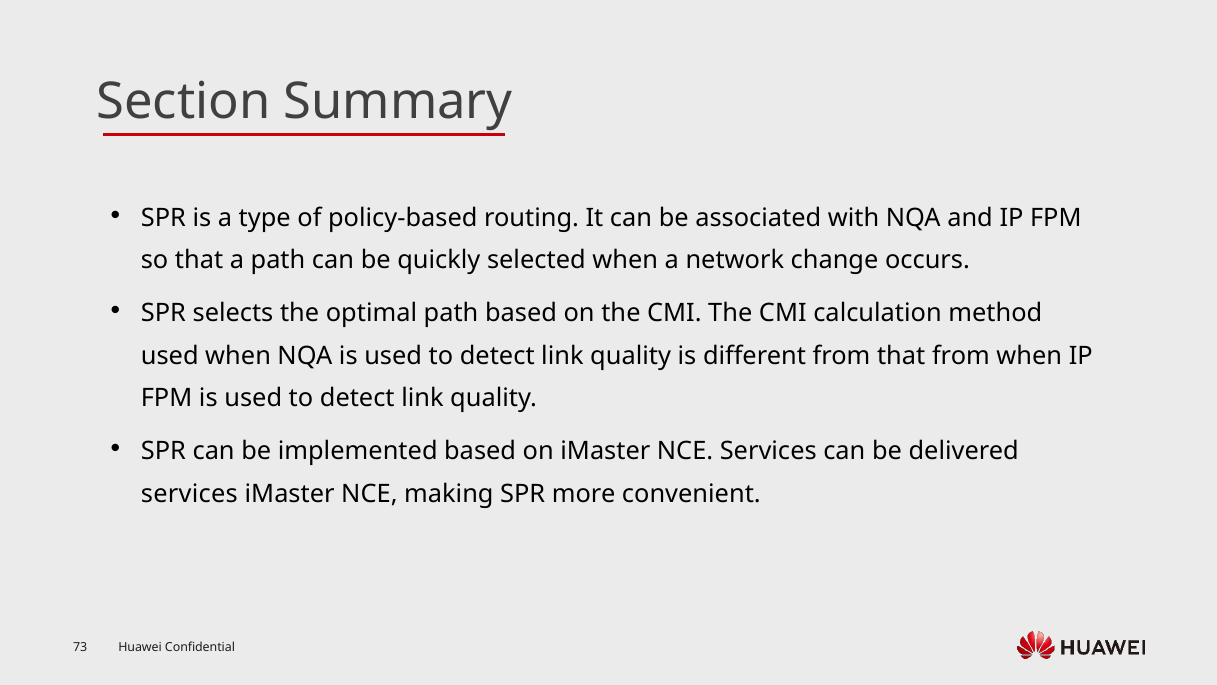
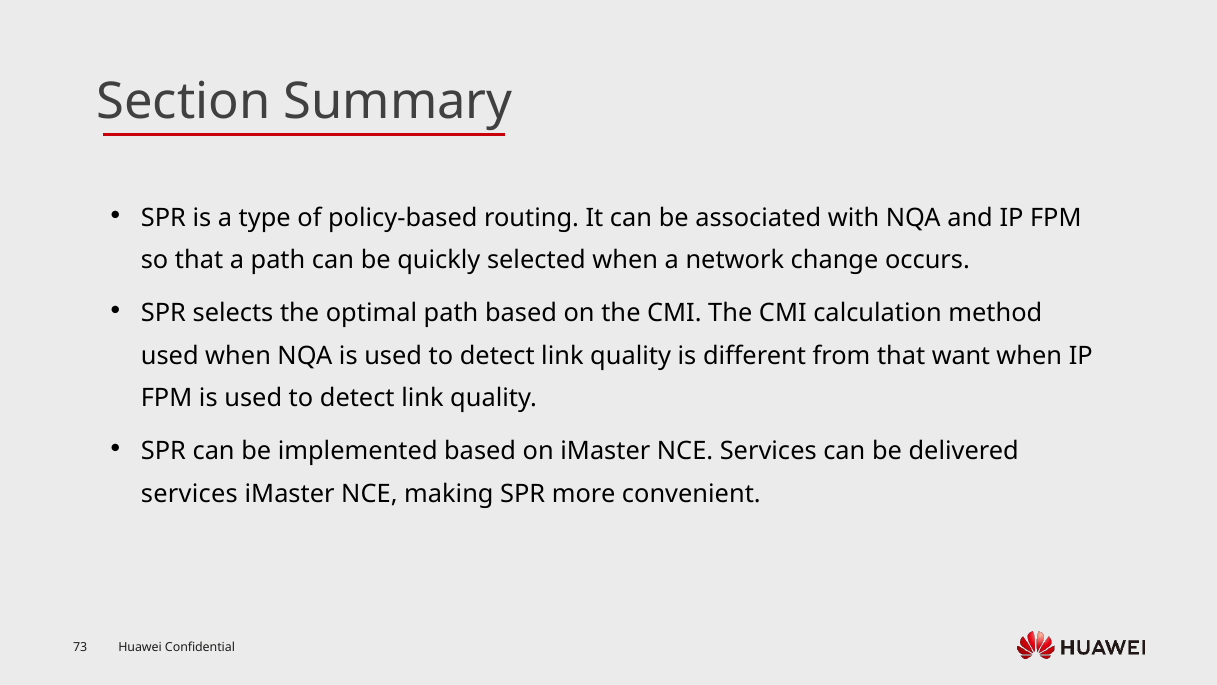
that from: from -> want (961, 356)
